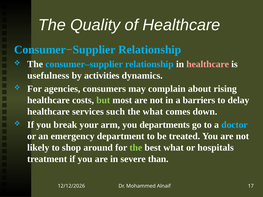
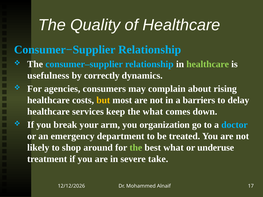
healthcare colour: pink -> light green (208, 64)
activities: activities -> correctly (102, 76)
but colour: light green -> yellow (103, 100)
such: such -> keep (116, 112)
departments: departments -> organization (165, 125)
hospitals: hospitals -> underuse (216, 148)
than: than -> take (158, 159)
